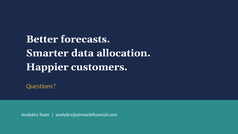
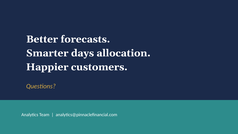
data: data -> days (82, 53)
